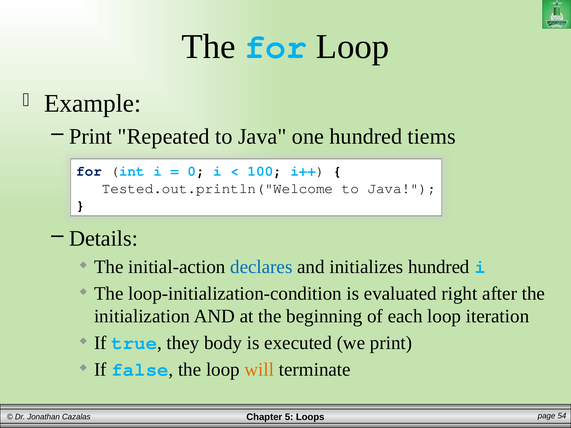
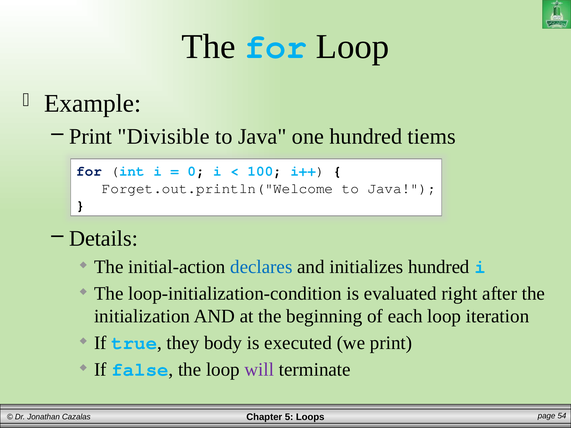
Repeated: Repeated -> Divisible (164, 136)
Tested.out.println("Welcome: Tested.out.println("Welcome -> Forget.out.println("Welcome (218, 188)
will colour: orange -> purple (259, 370)
